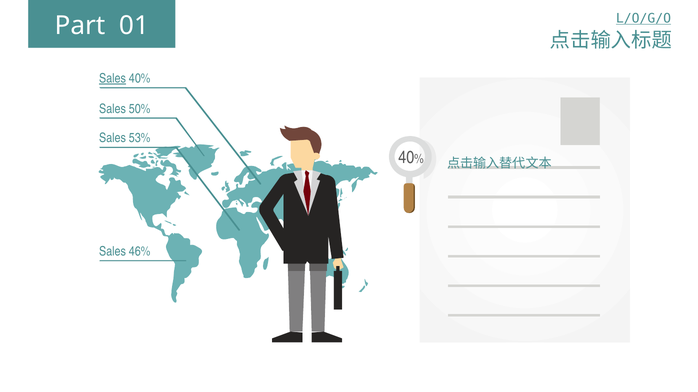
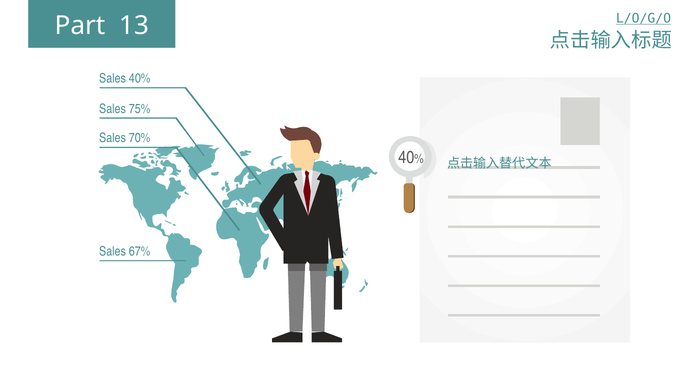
01: 01 -> 13 (134, 26)
Sales underline: present -> none (113, 79)
50%: 50% -> 75% (140, 109)
53%: 53% -> 70% (140, 138)
46%: 46% -> 67% (140, 252)
